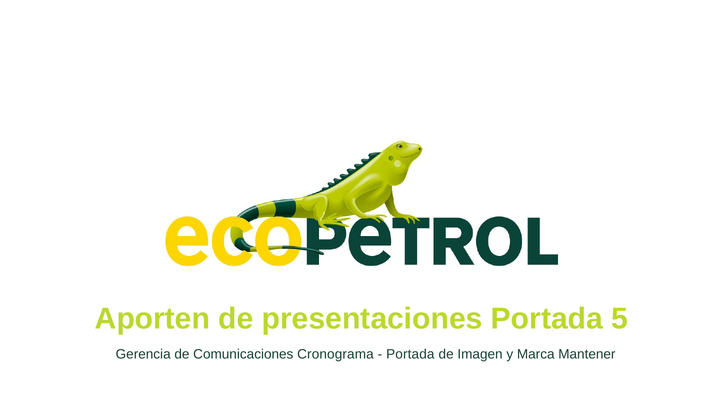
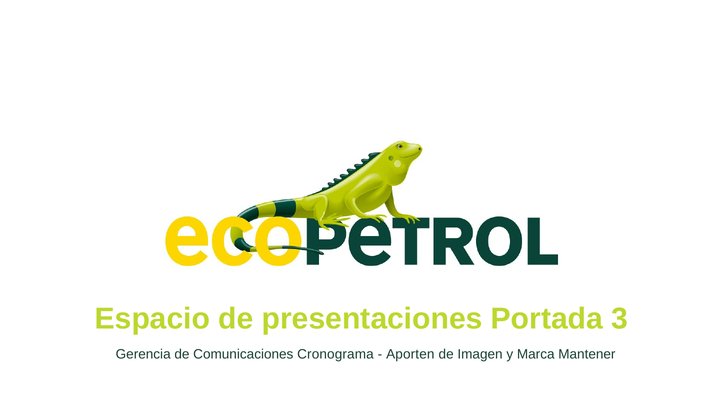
Aporten: Aporten -> Espacio (152, 319)
5: 5 -> 3 (620, 319)
Portada: Portada -> Aporten (410, 354)
